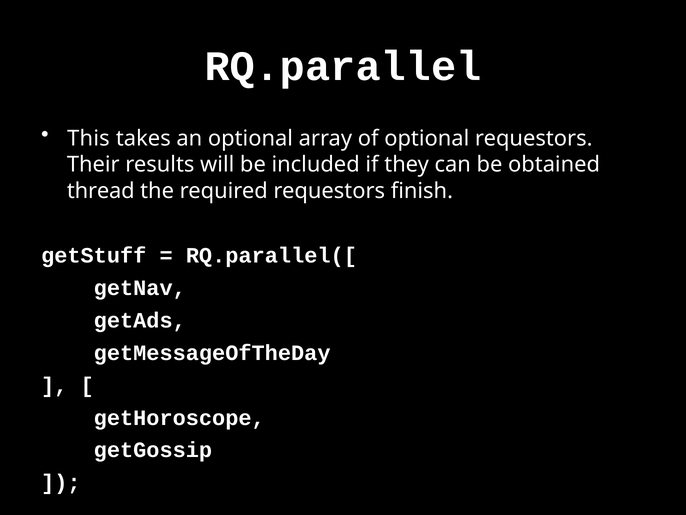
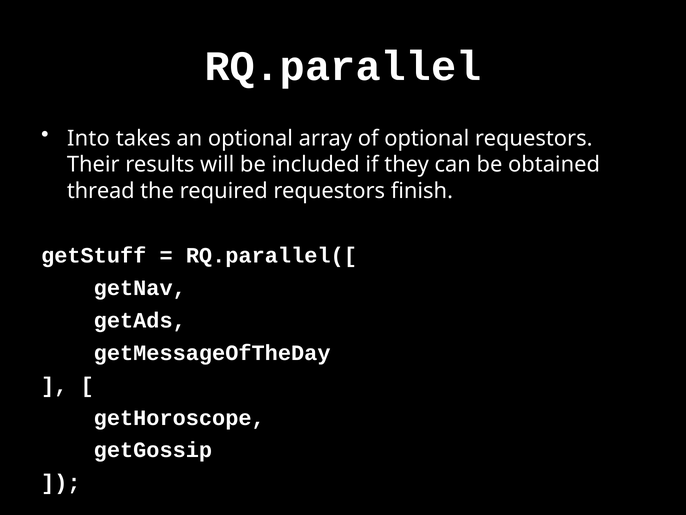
This: This -> Into (88, 138)
